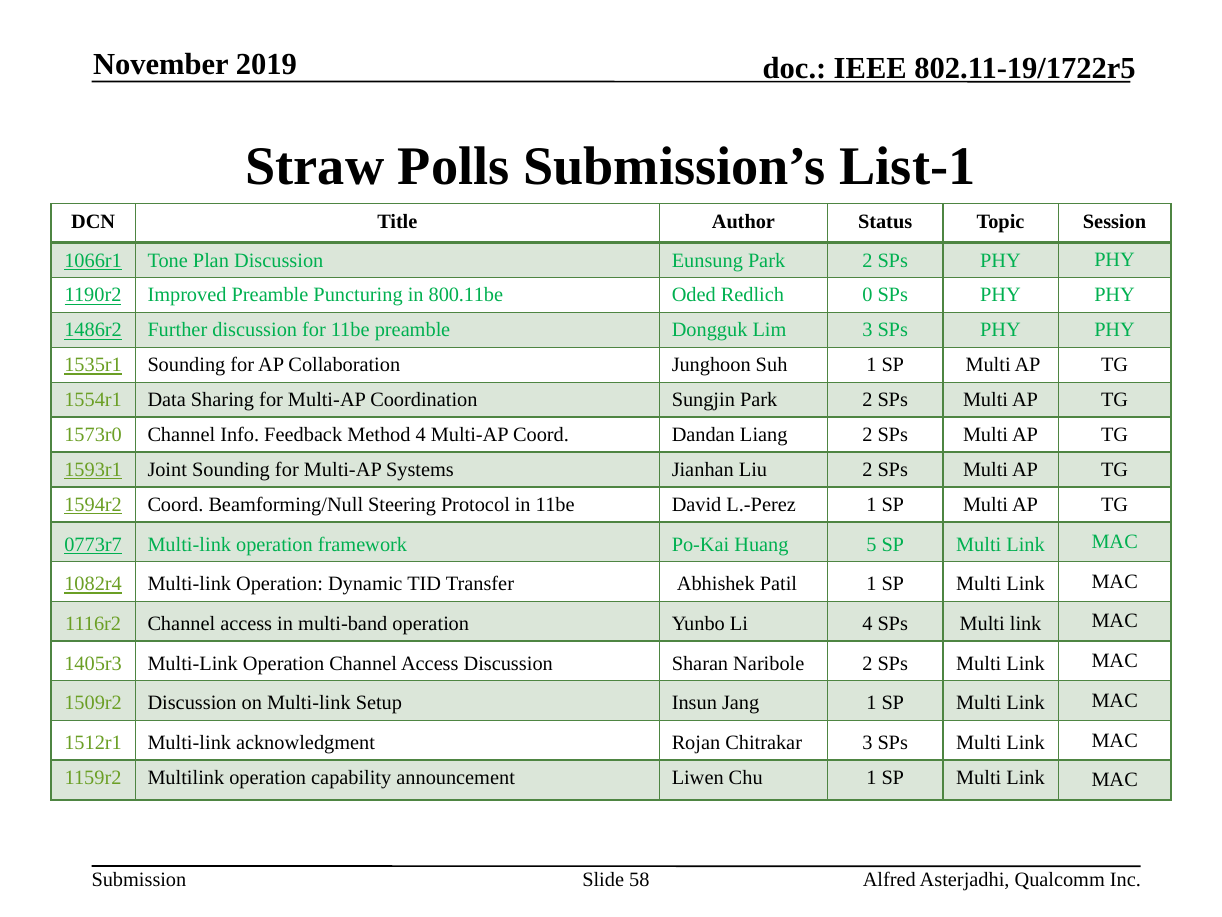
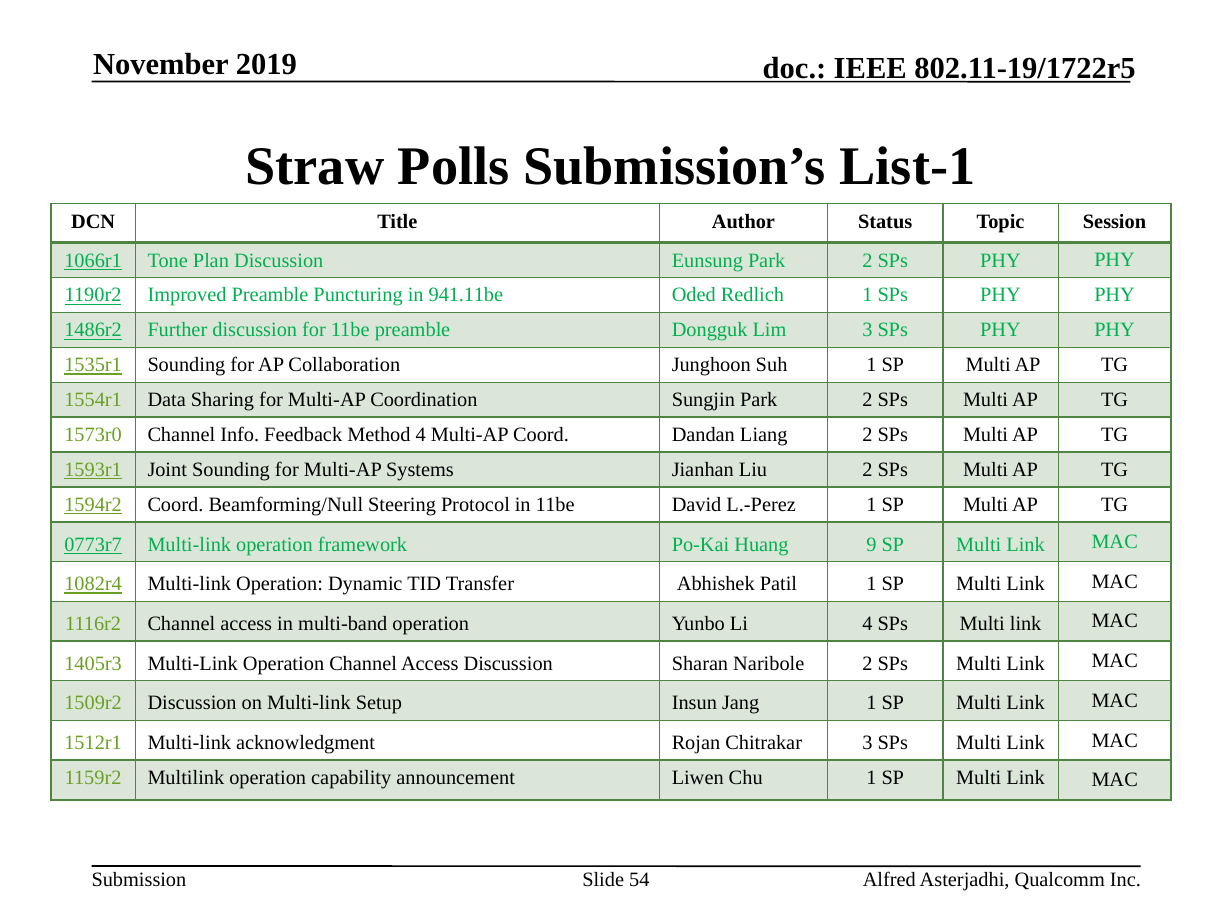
800.11be: 800.11be -> 941.11be (466, 295)
Redlich 0: 0 -> 1 (867, 295)
5: 5 -> 9 (871, 544)
58: 58 -> 54 (639, 879)
